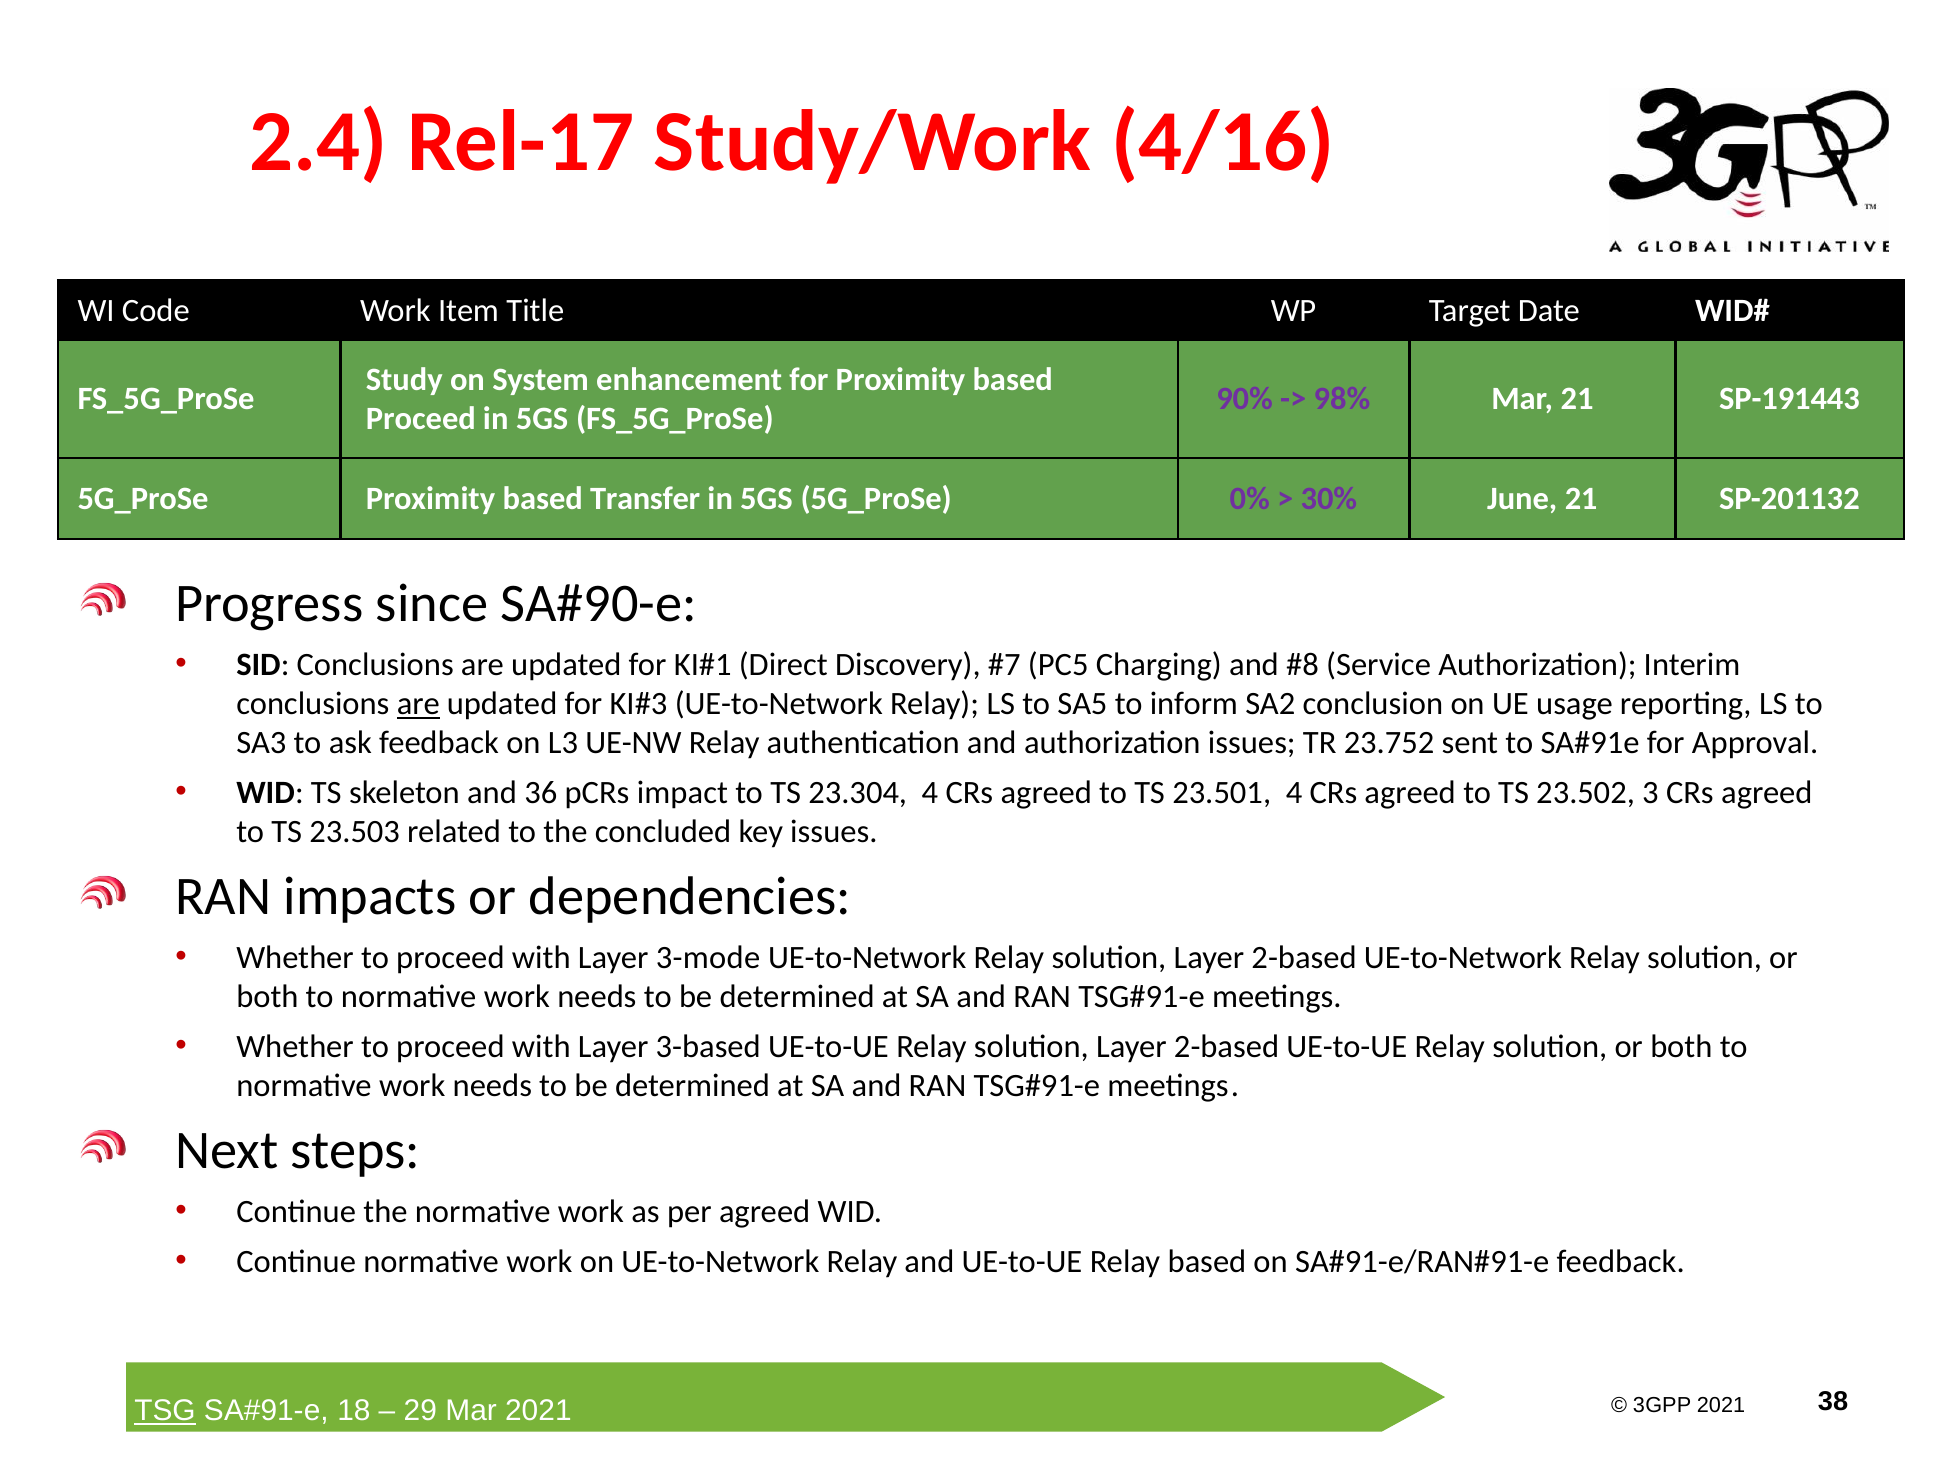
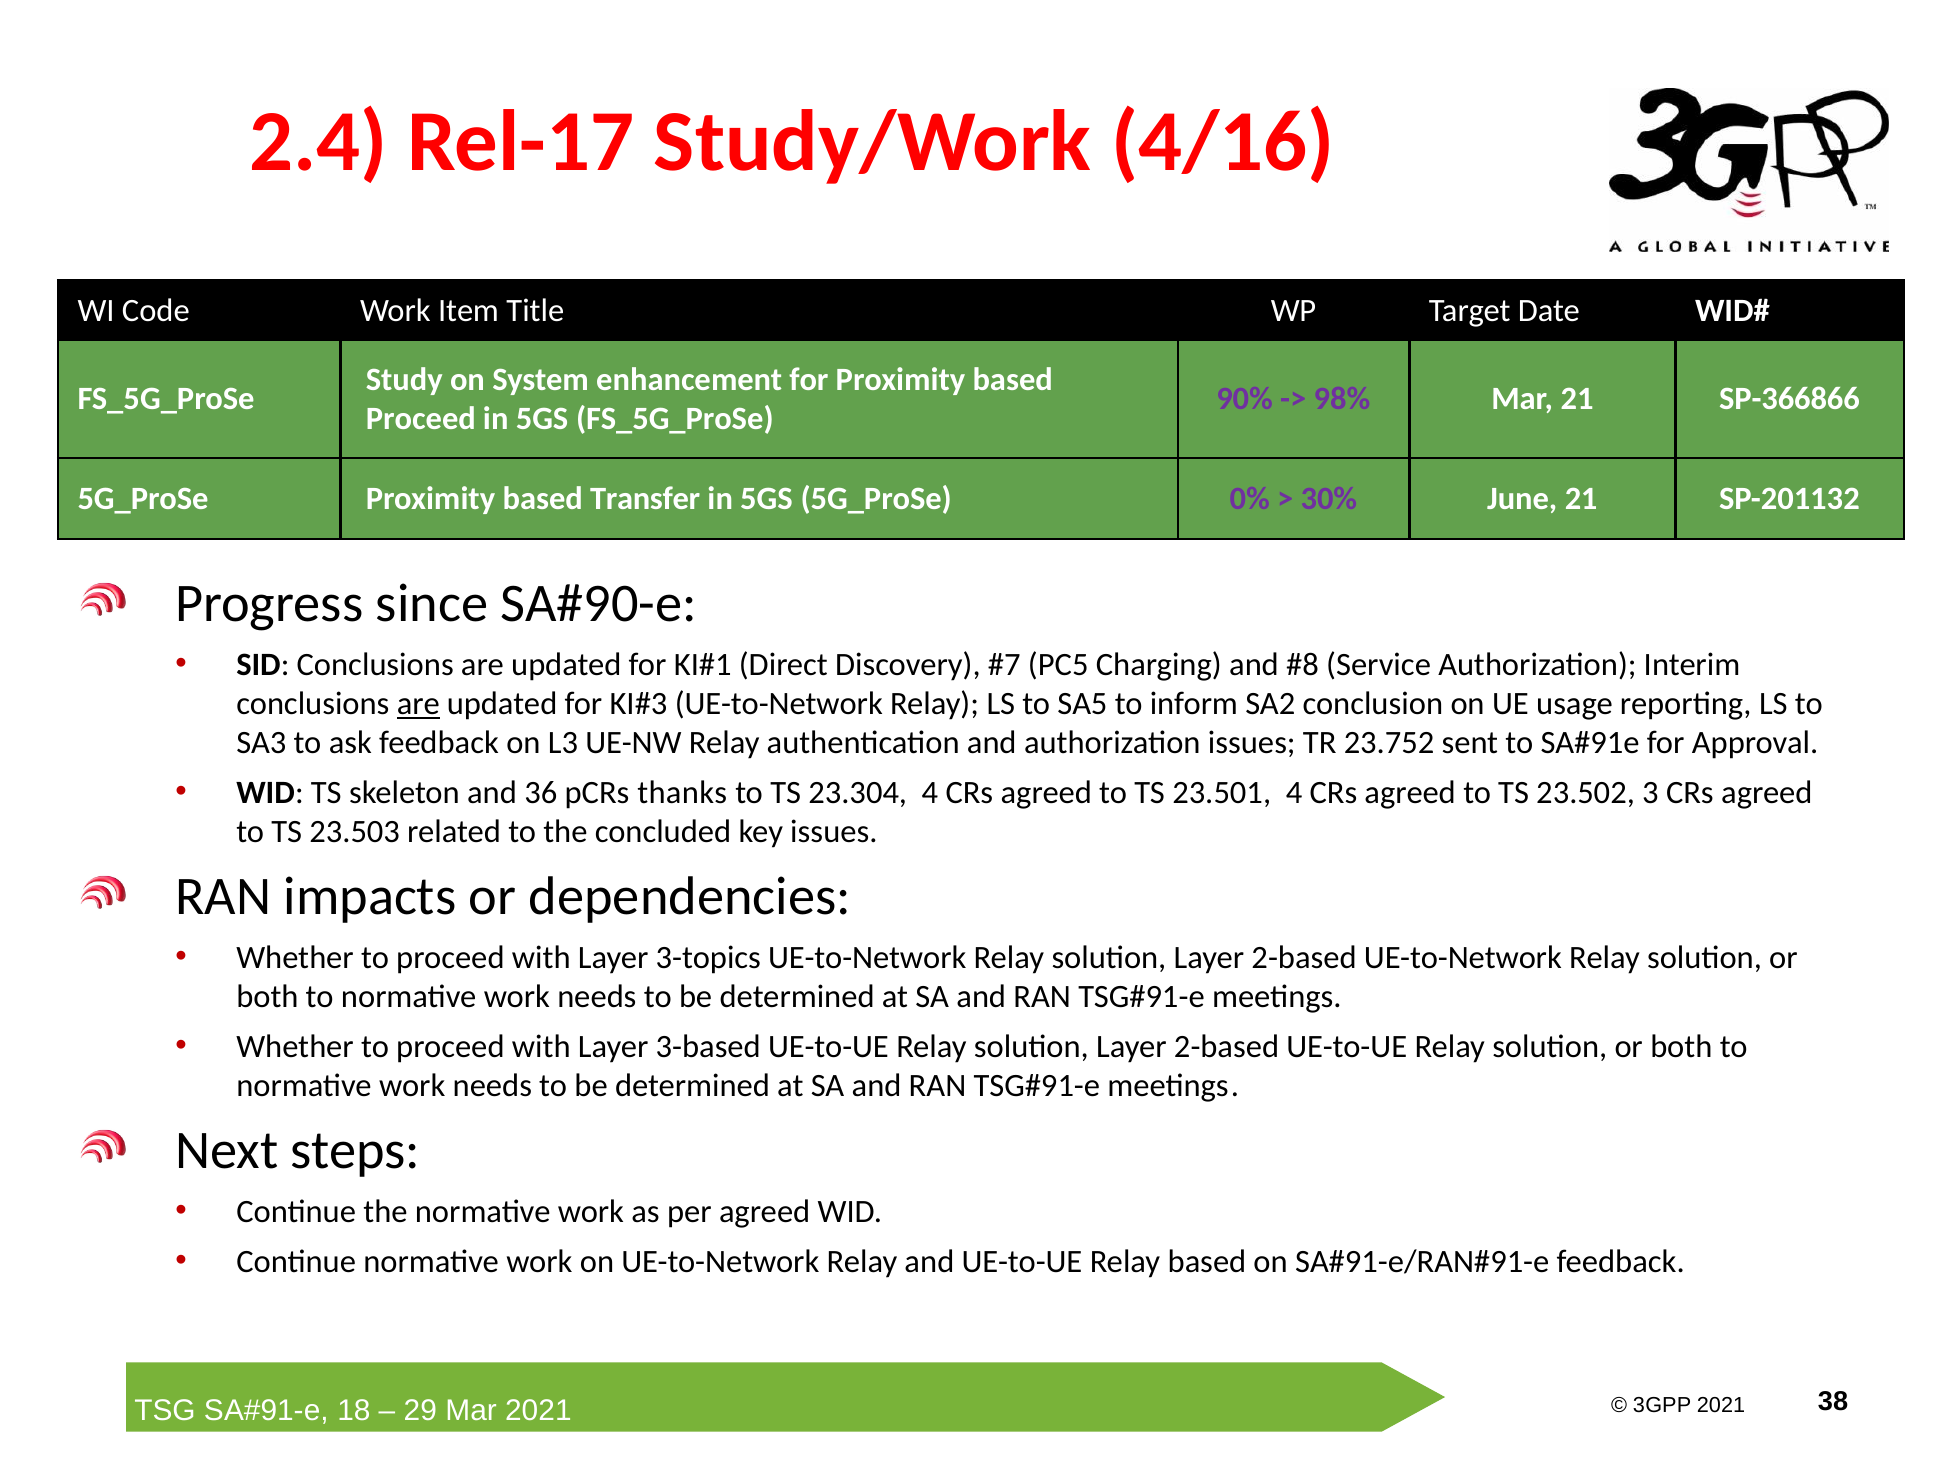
SP-191443: SP-191443 -> SP-366866 (1789, 399)
impact: impact -> thanks (682, 793)
3-mode: 3-mode -> 3-topics (708, 958)
TSG underline: present -> none (165, 1411)
